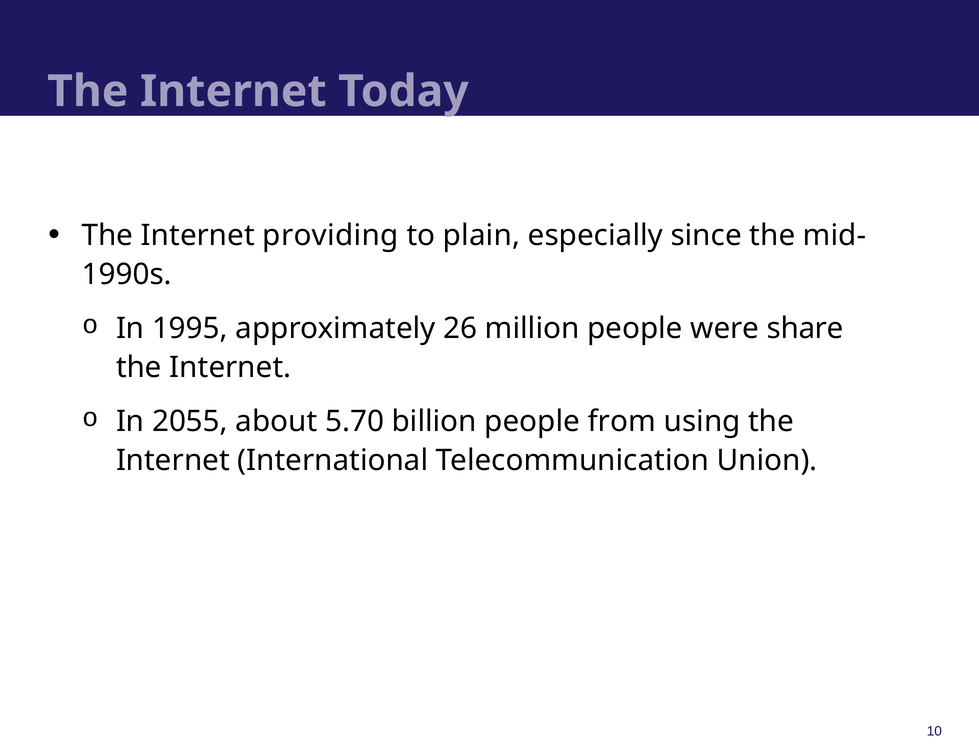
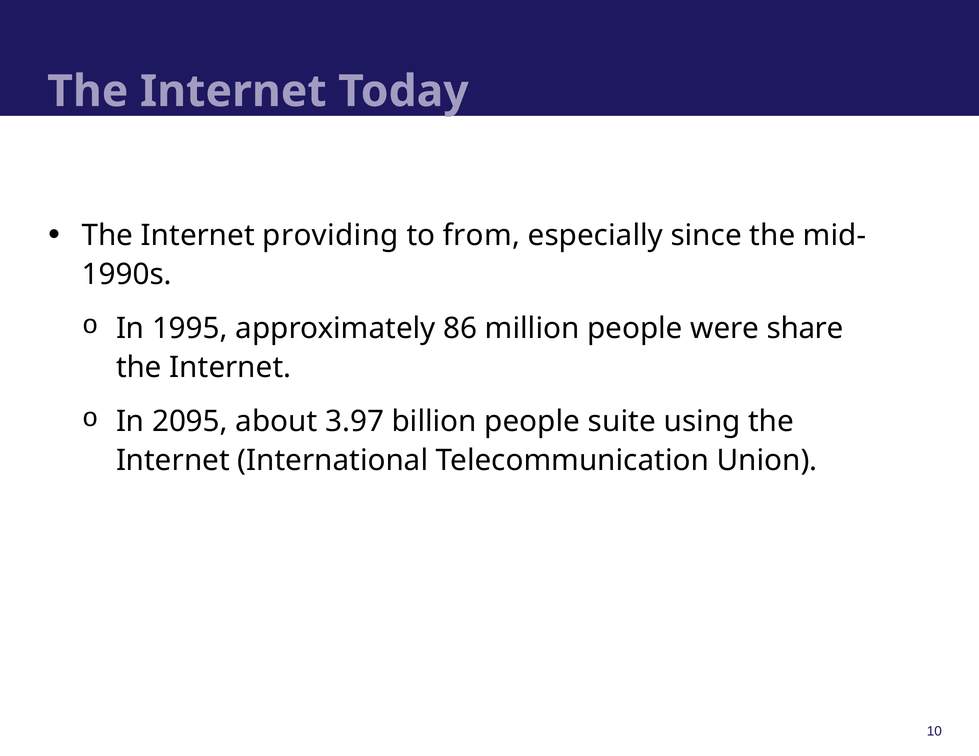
plain: plain -> from (482, 235)
26: 26 -> 86 (460, 329)
2055: 2055 -> 2095 (190, 422)
5.70: 5.70 -> 3.97 (355, 422)
from: from -> suite (622, 422)
